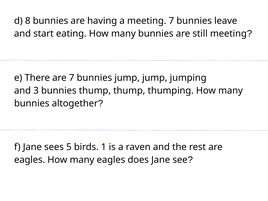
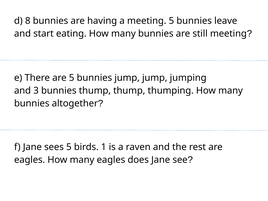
meeting 7: 7 -> 5 (171, 21)
are 7: 7 -> 5 (72, 78)
